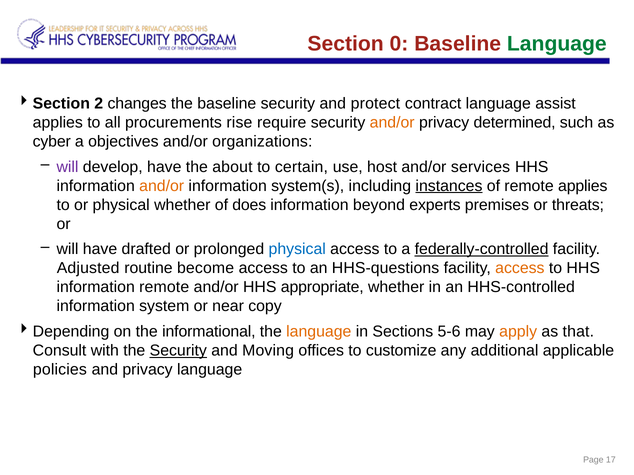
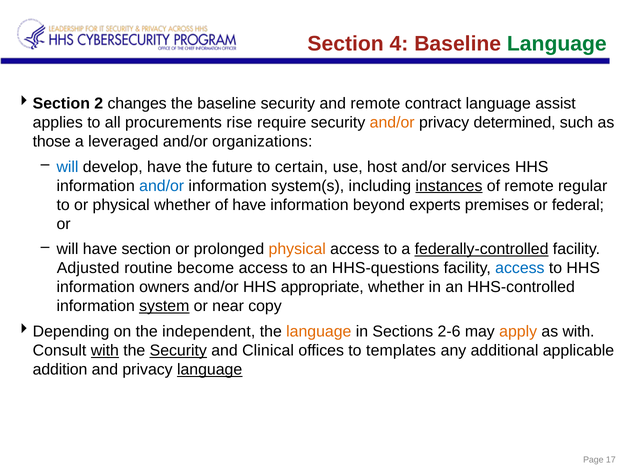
0: 0 -> 4 (399, 44)
and protect: protect -> remote (375, 104)
cyber: cyber -> those (52, 142)
objectives: objectives -> leveraged (123, 142)
will colour: purple -> blue (68, 167)
about: about -> future (232, 167)
and/or colour: orange -> blue (162, 186)
remote applies: applies -> regular (583, 186)
of does: does -> have (249, 205)
threats: threats -> federal (578, 205)
have drafted: drafted -> section (146, 249)
physical colour: blue -> orange (297, 249)
access colour: orange -> blue (520, 268)
information remote: remote -> owners (164, 287)
system underline: none -> present (164, 306)
informational: informational -> independent (209, 332)
5-6: 5-6 -> 2-6 (449, 332)
as that: that -> with (578, 332)
with underline: none -> present (105, 351)
Moving: Moving -> Clinical (268, 351)
customize: customize -> templates (401, 351)
policies: policies -> addition (60, 370)
language underline: none -> present (210, 370)
